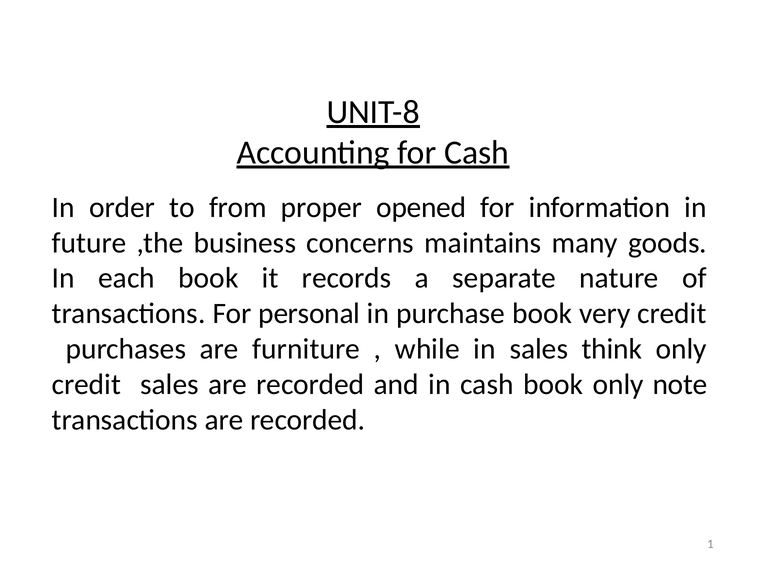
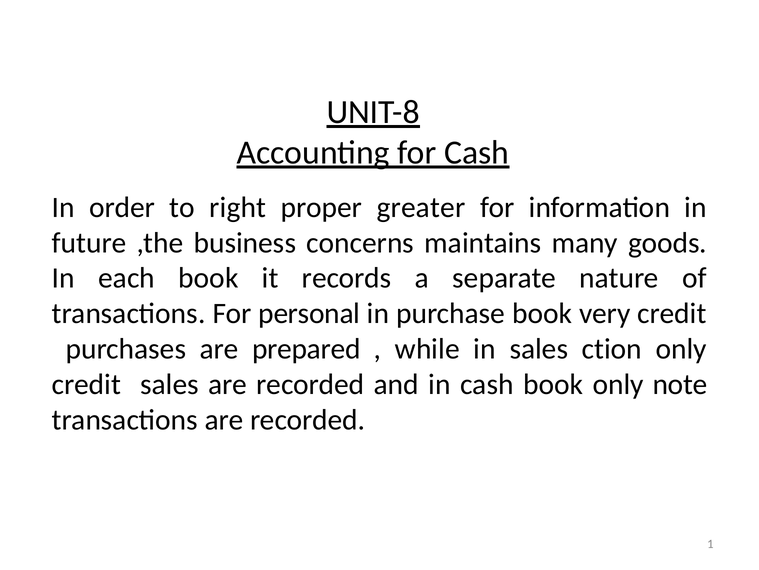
from: from -> right (238, 207)
opened: opened -> greater (421, 207)
furniture: furniture -> prepared (306, 349)
think: think -> ction (612, 349)
